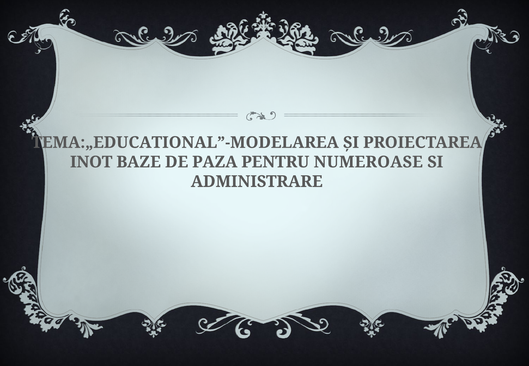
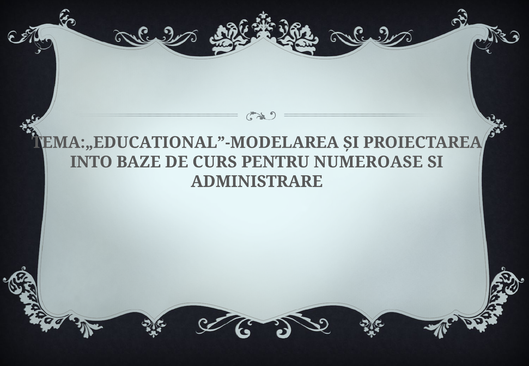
INOT: INOT -> INTO (91, 162)
PAZA: PAZA -> CURS (215, 162)
